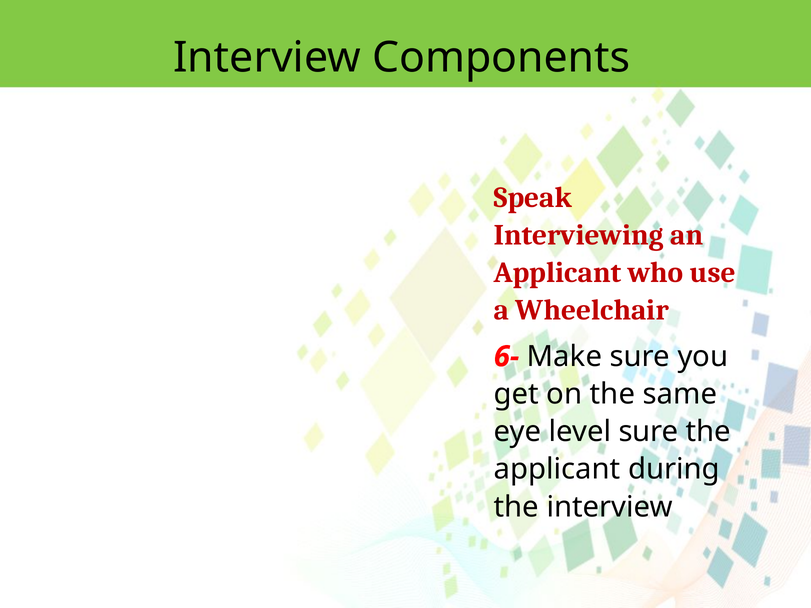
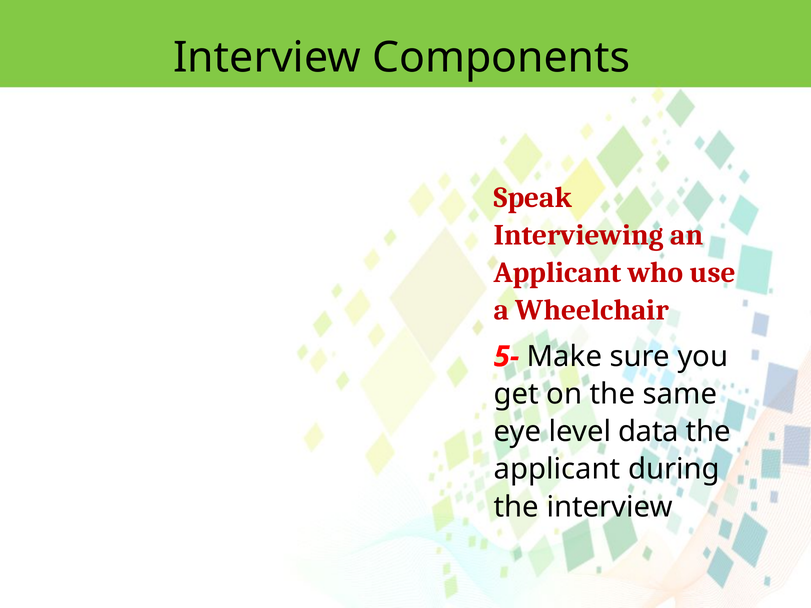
6-: 6- -> 5- (507, 357)
level sure: sure -> data (649, 432)
